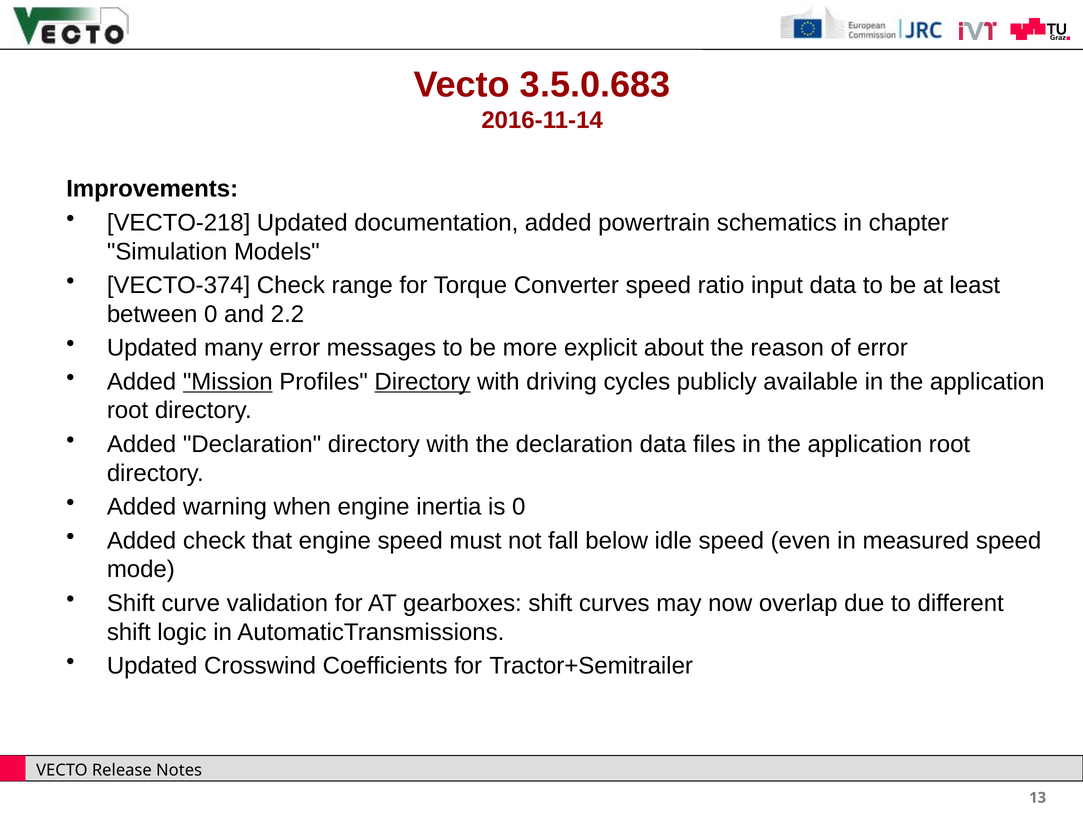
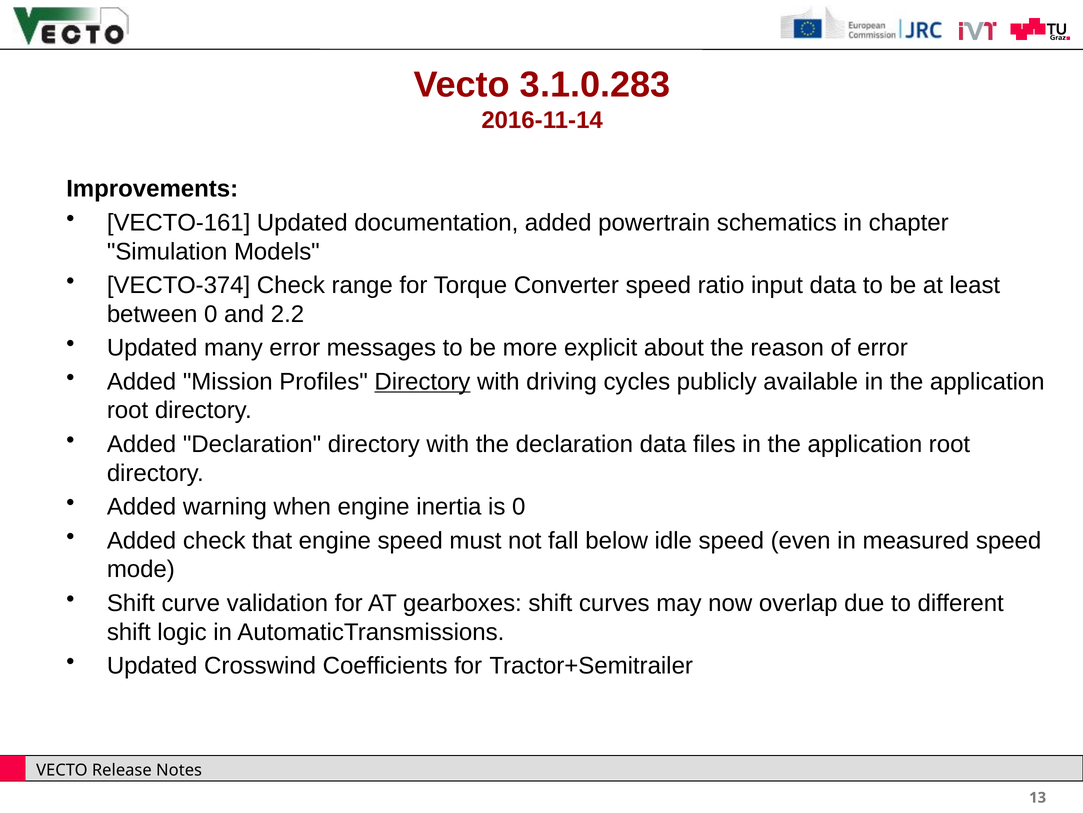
3.5.0.683: 3.5.0.683 -> 3.1.0.283 (595, 85)
VECTO-218: VECTO-218 -> VECTO-161 (179, 223)
Mission underline: present -> none (228, 381)
